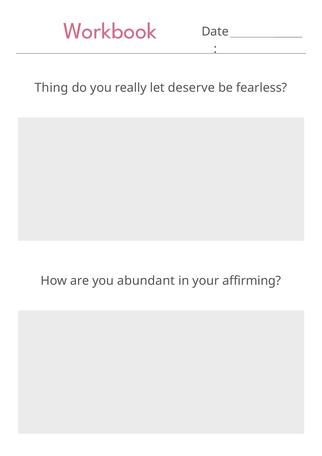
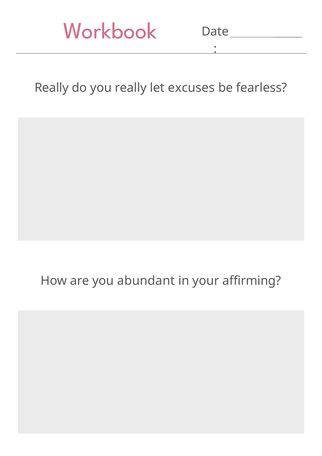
Thing: Thing -> Really (52, 88)
deserve: deserve -> excuses (191, 88)
